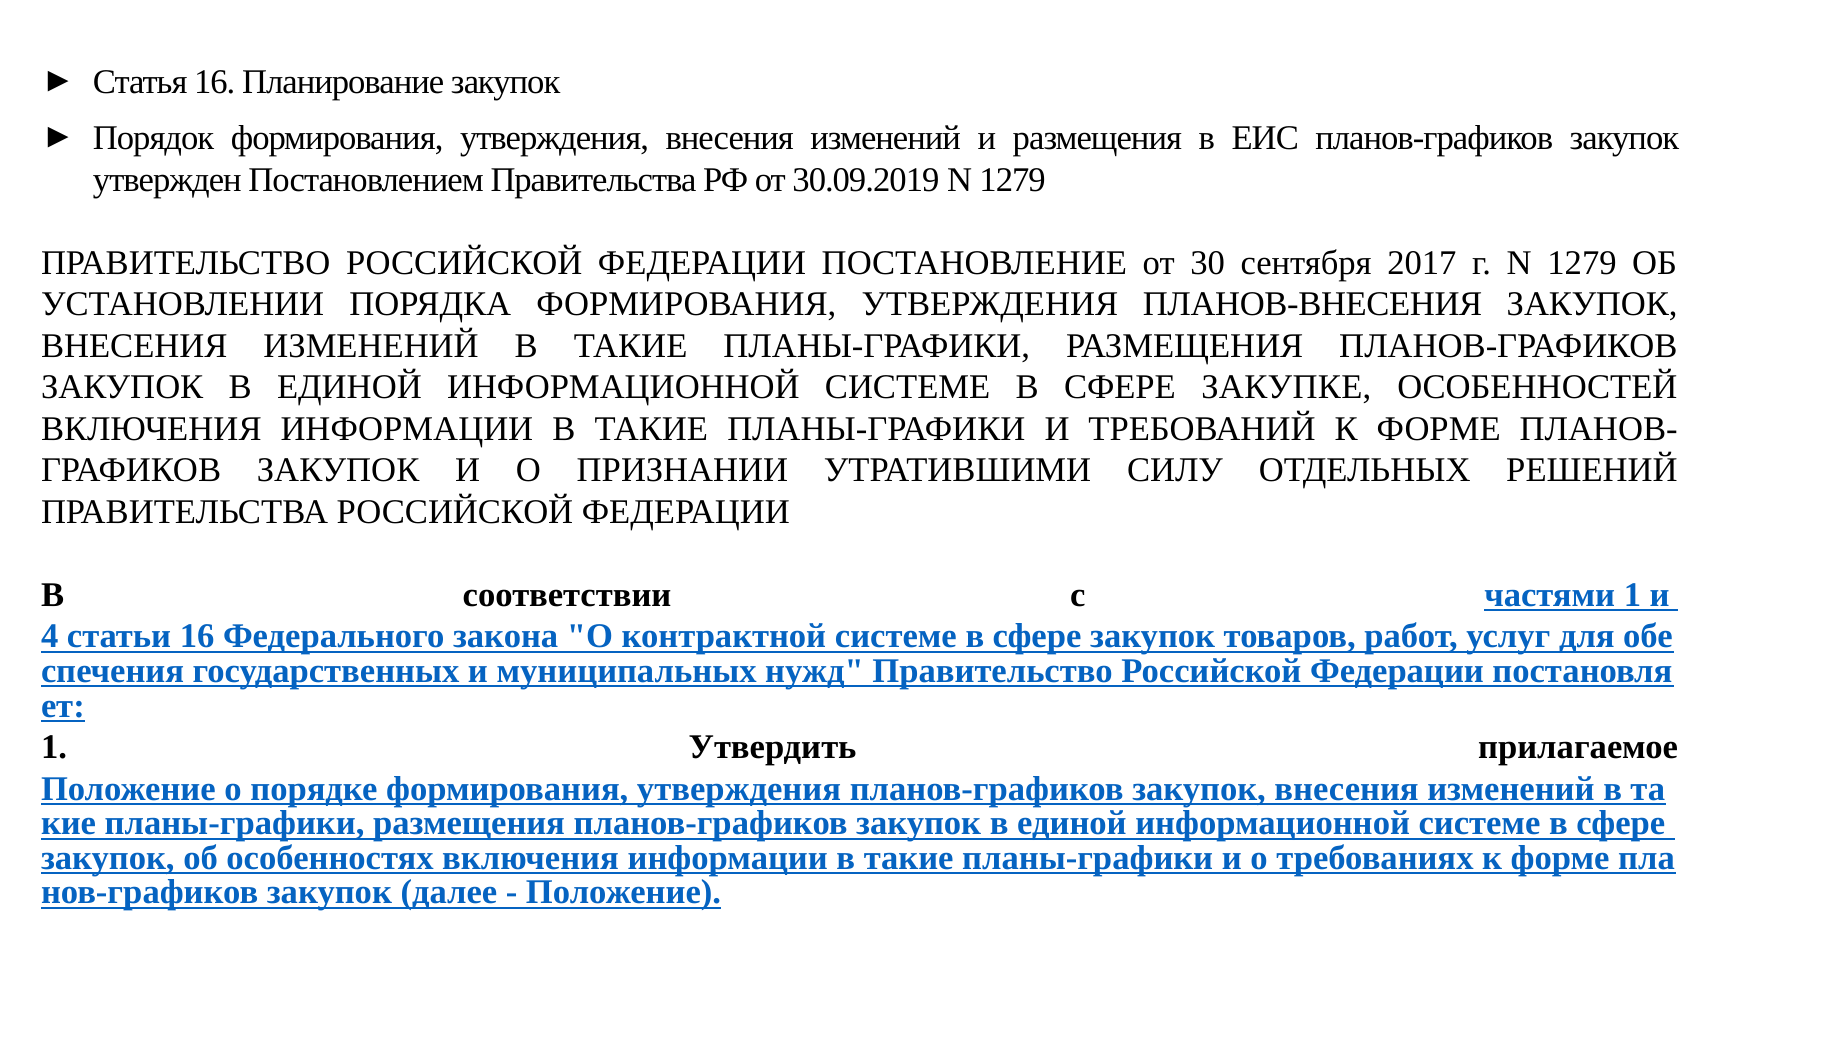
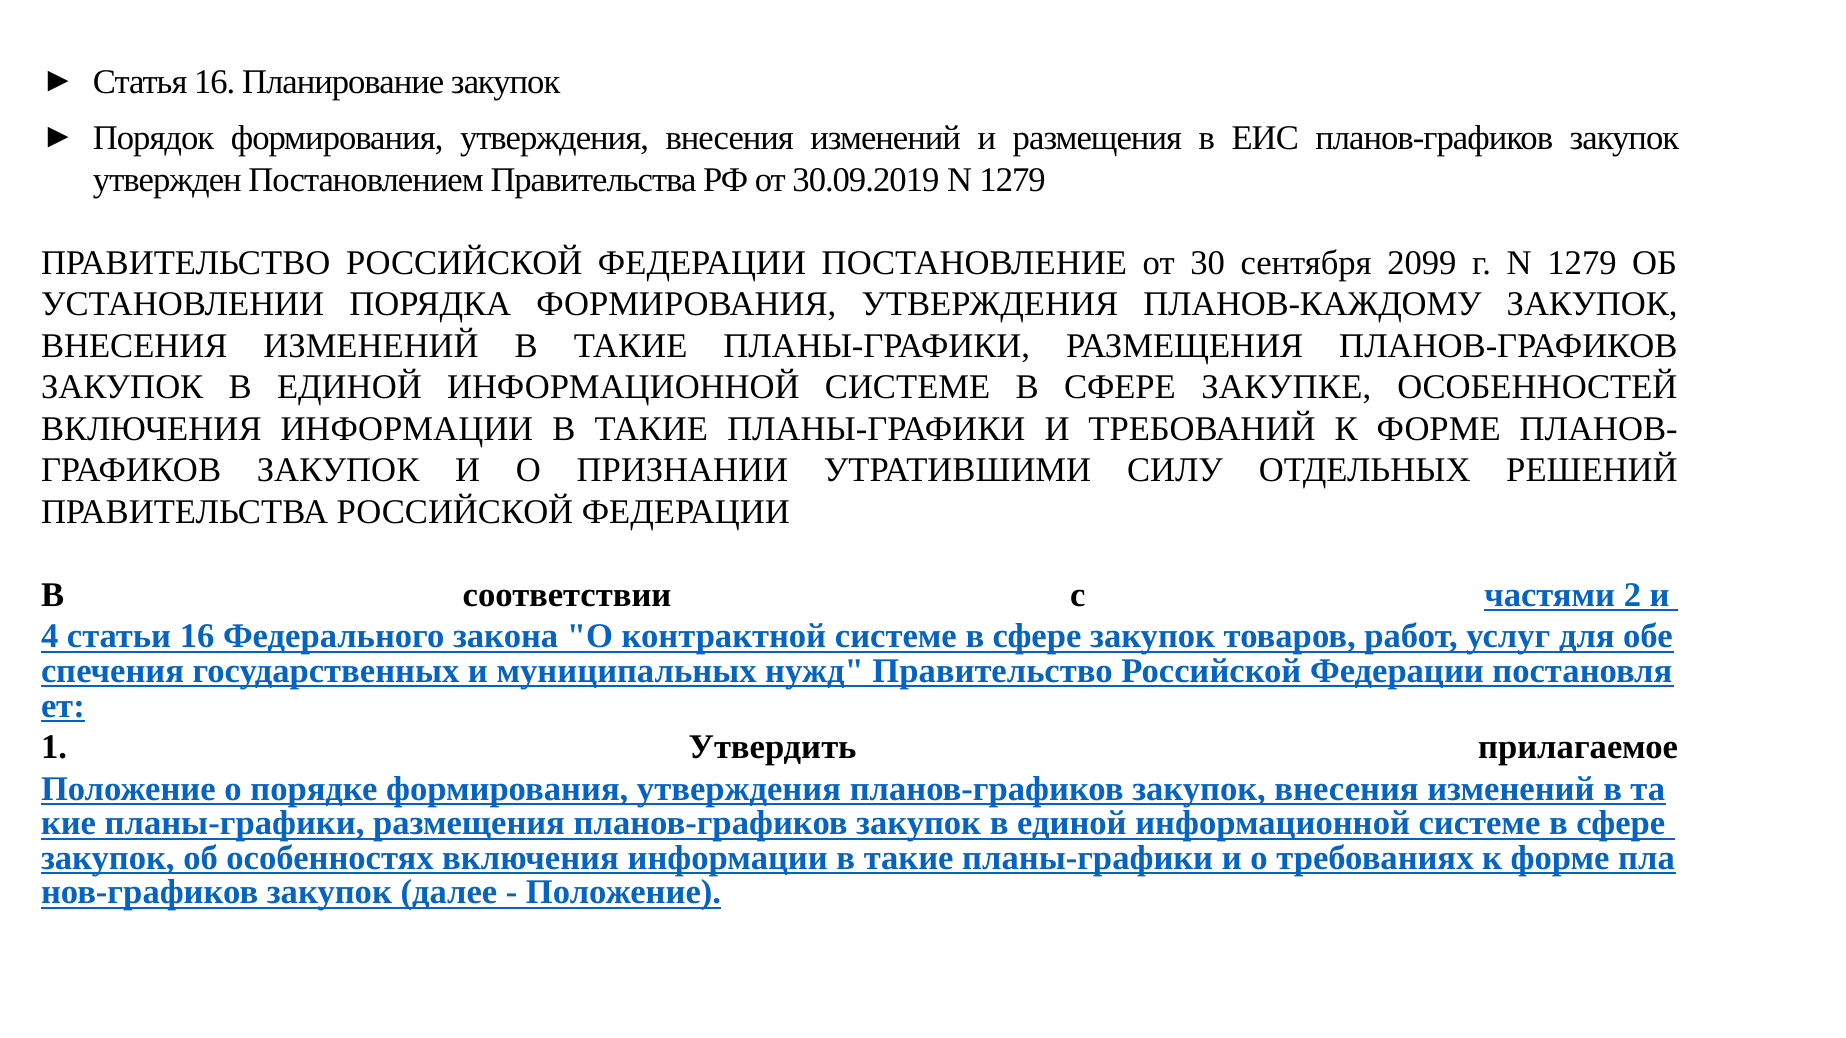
2017: 2017 -> 2099 (1422, 263)
ПЛАНОВ-ВНЕСЕНИЯ: ПЛАНОВ-ВНЕСЕНИЯ -> ПЛАНОВ-КАЖДОМУ (1312, 304)
частями 1: 1 -> 2 (1632, 595)
